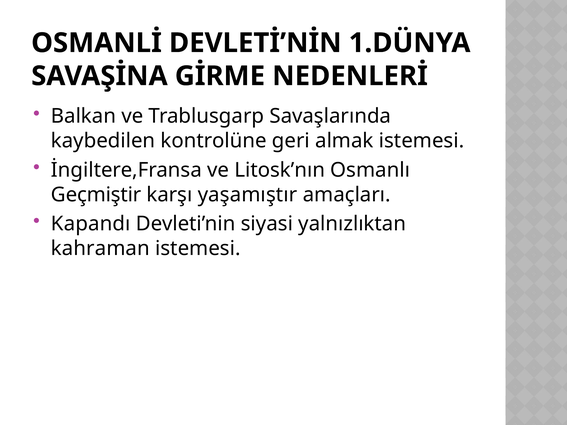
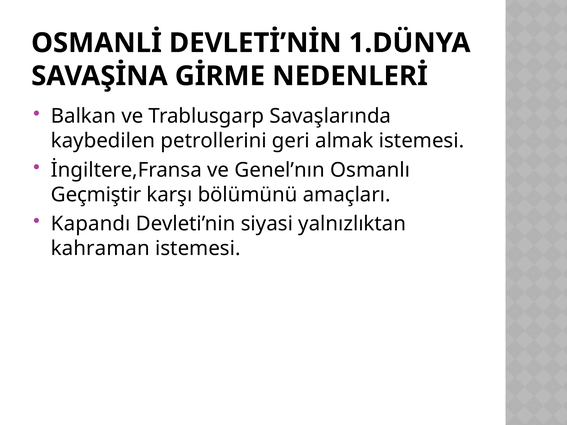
kontrolüne: kontrolüne -> petrollerini (214, 141)
Litosk’nın: Litosk’nın -> Genel’nın (280, 170)
yaşamıştır: yaşamıştır -> bölümünü (248, 195)
